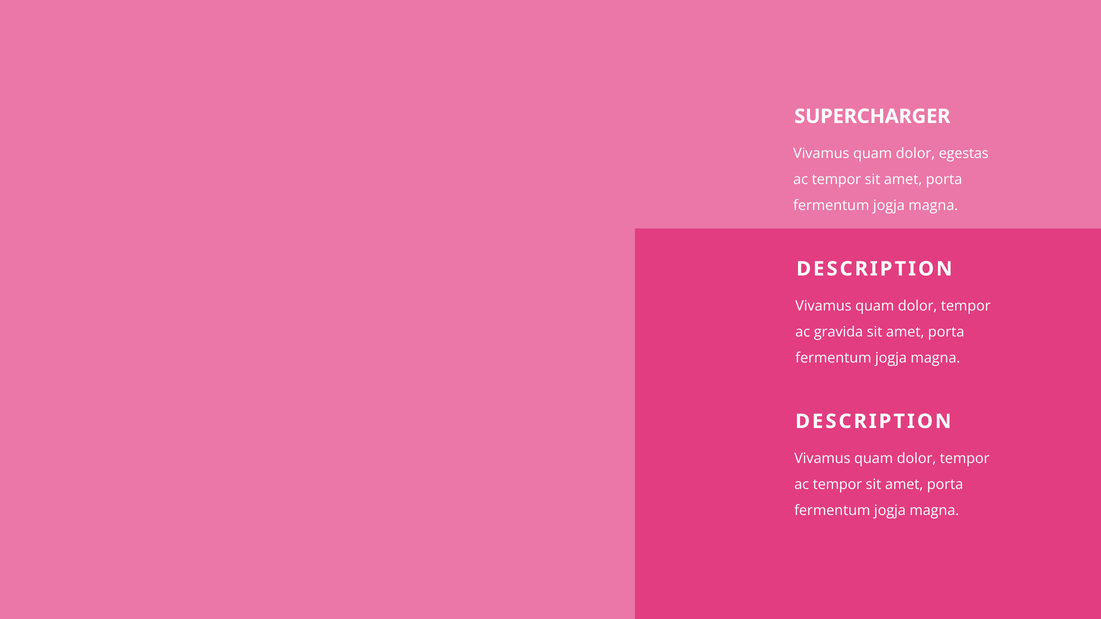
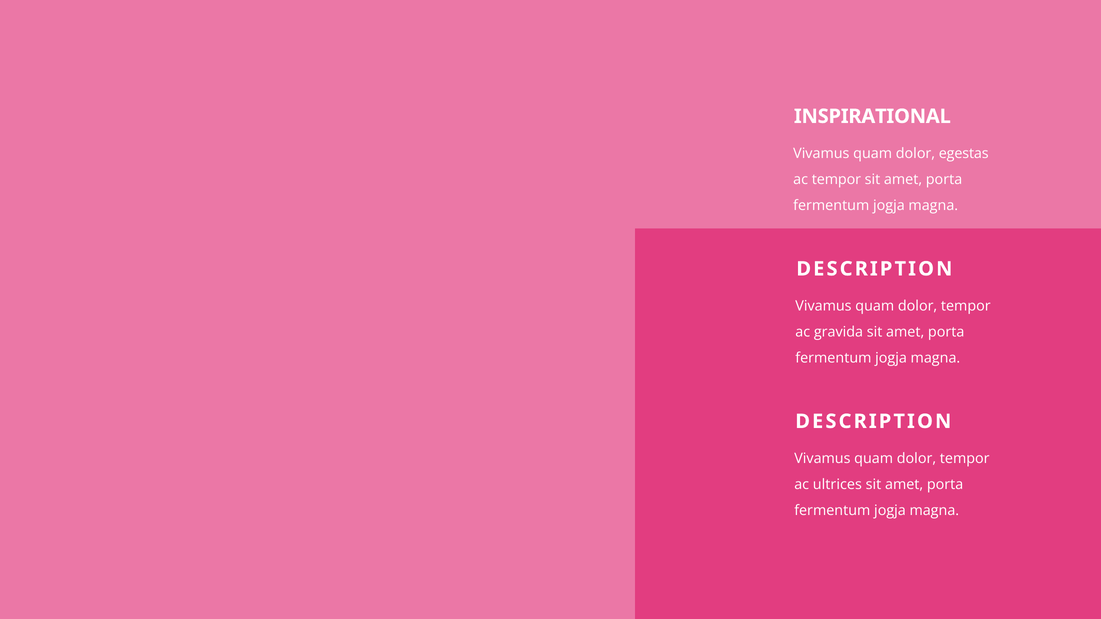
SUPERCHARGER: SUPERCHARGER -> INSPIRATIONAL (872, 116)
tempor: tempor -> ultrices (837, 485)
